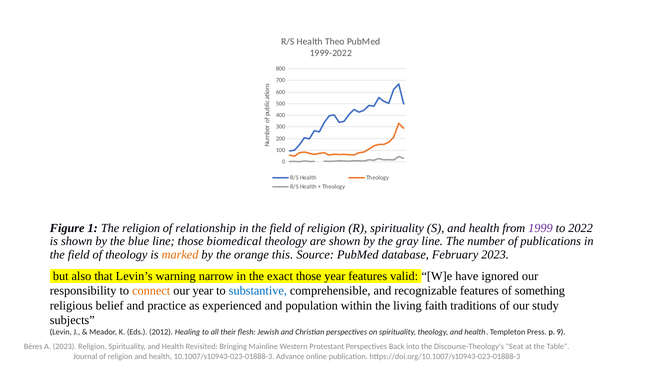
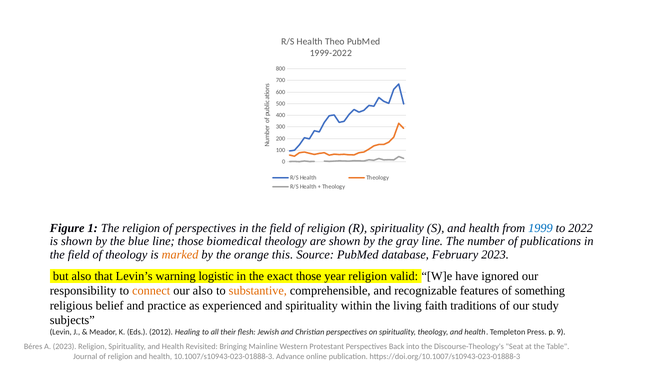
of relationship: relationship -> perspectives (206, 228)
1999 colour: purple -> blue (540, 228)
narrow: narrow -> logistic (216, 276)
year features: features -> religion (368, 276)
our year: year -> also (203, 291)
substantive colour: blue -> orange (258, 291)
and population: population -> spirituality (312, 305)
